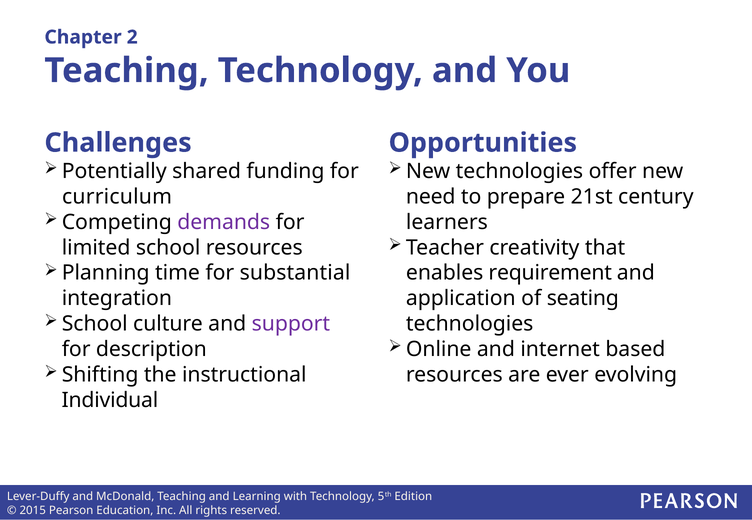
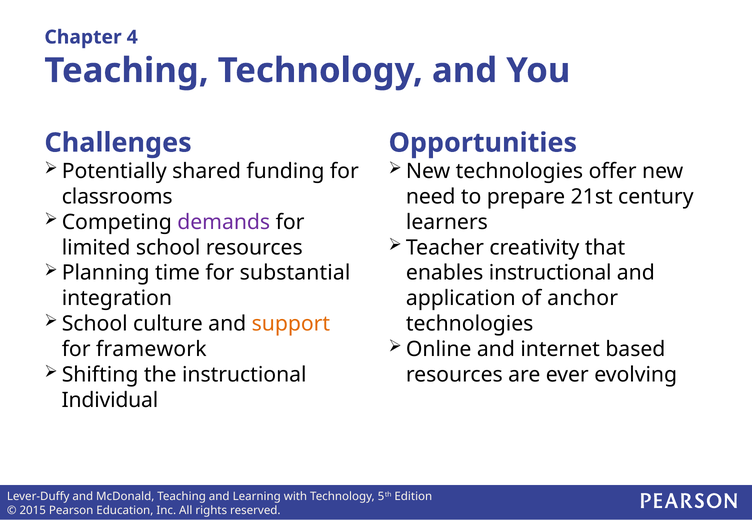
2: 2 -> 4 (132, 37)
curriculum: curriculum -> classrooms (117, 197)
enables requirement: requirement -> instructional (550, 273)
seating: seating -> anchor (583, 299)
support colour: purple -> orange (291, 324)
description: description -> framework (151, 350)
